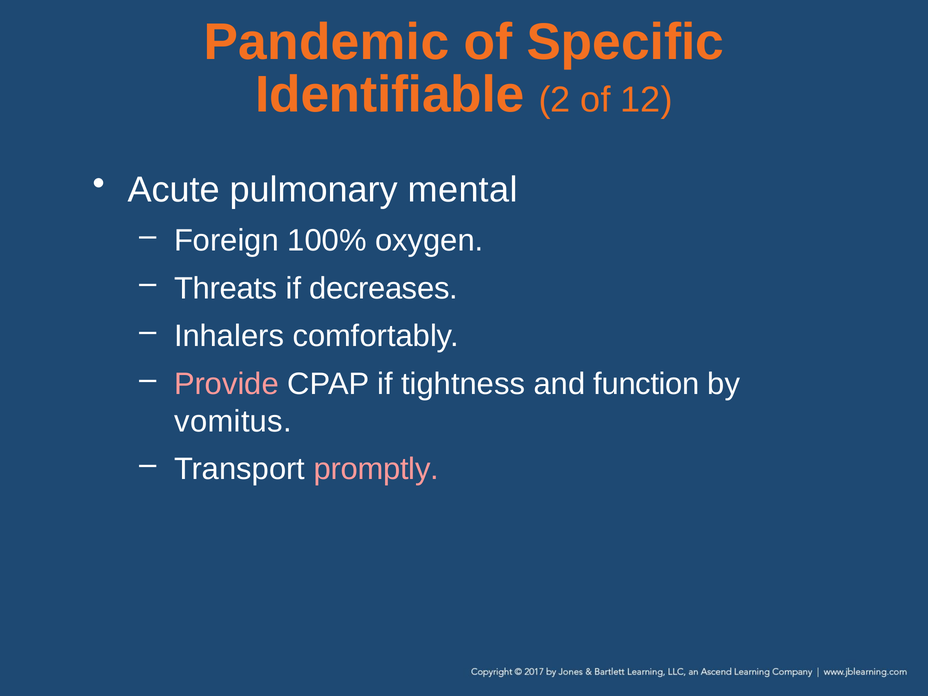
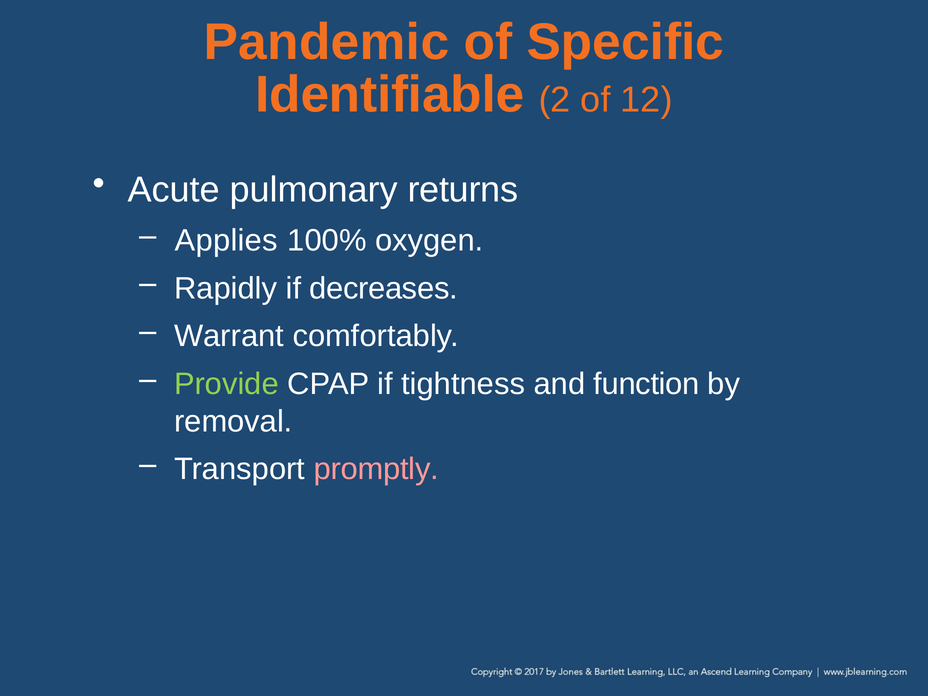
mental: mental -> returns (463, 190)
Foreign: Foreign -> Applies (226, 240)
Threats: Threats -> Rapidly (226, 288)
Inhalers: Inhalers -> Warrant (229, 336)
Provide colour: pink -> light green (226, 384)
vomitus: vomitus -> removal (233, 421)
